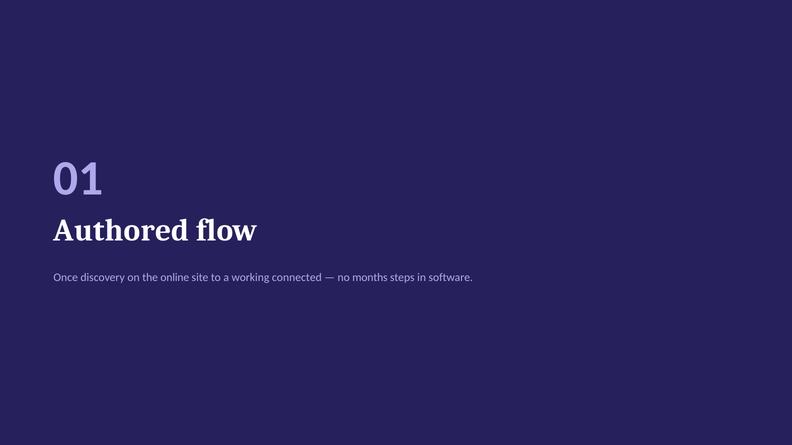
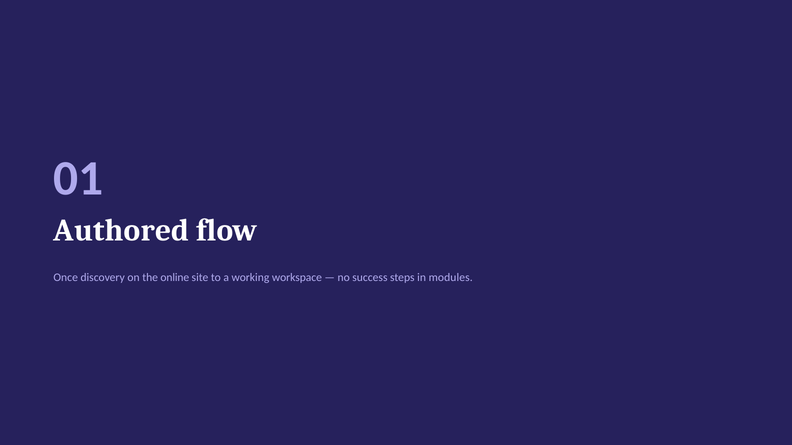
connected: connected -> workspace (297, 278)
months: months -> success (370, 278)
software: software -> modules (451, 278)
